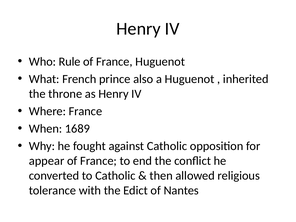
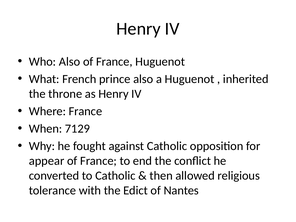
Who Rule: Rule -> Also (70, 62)
1689: 1689 -> 7129 (77, 129)
